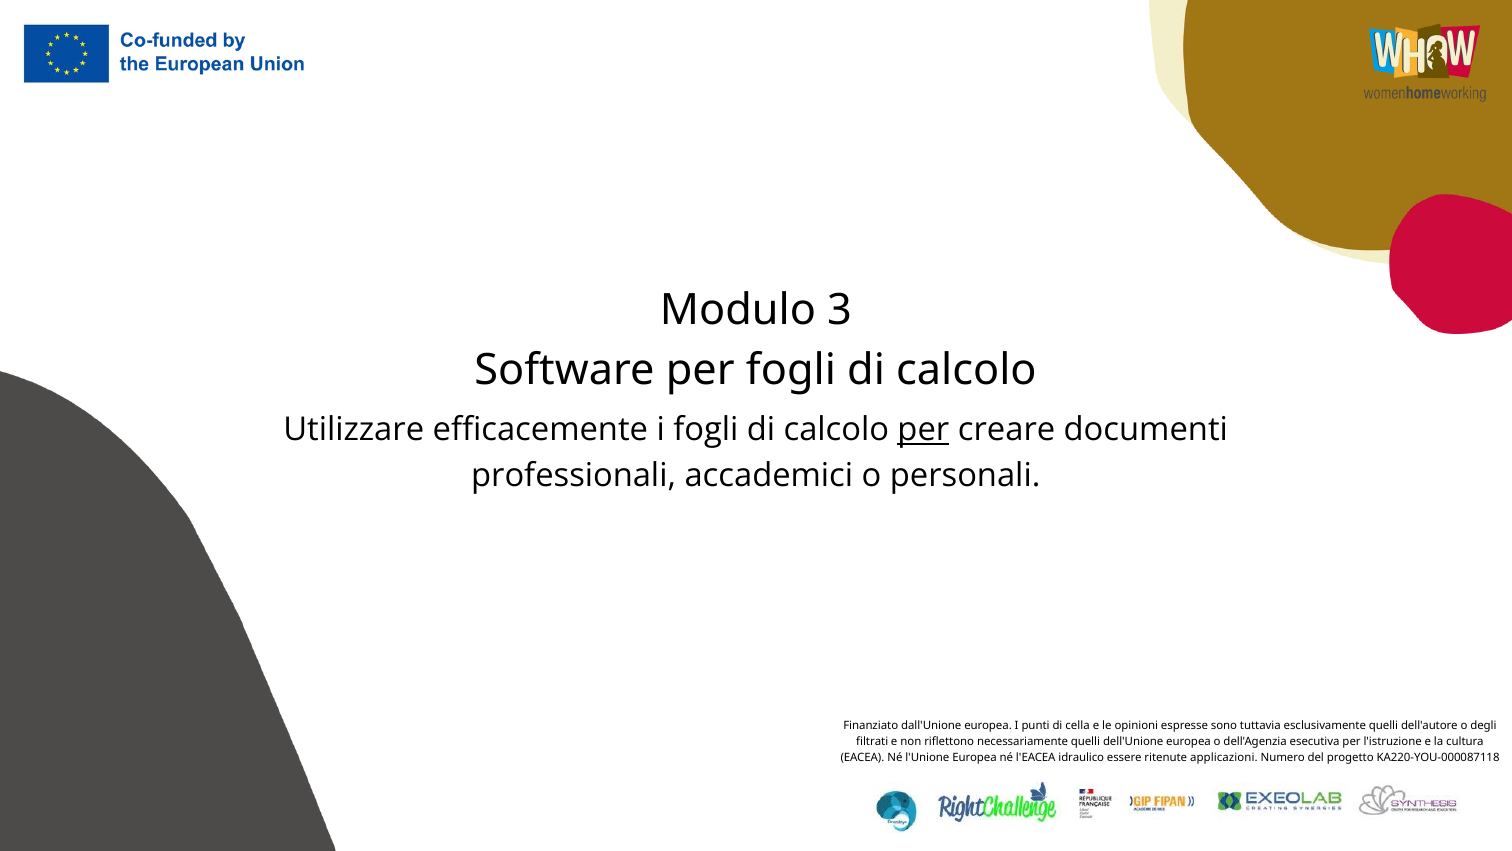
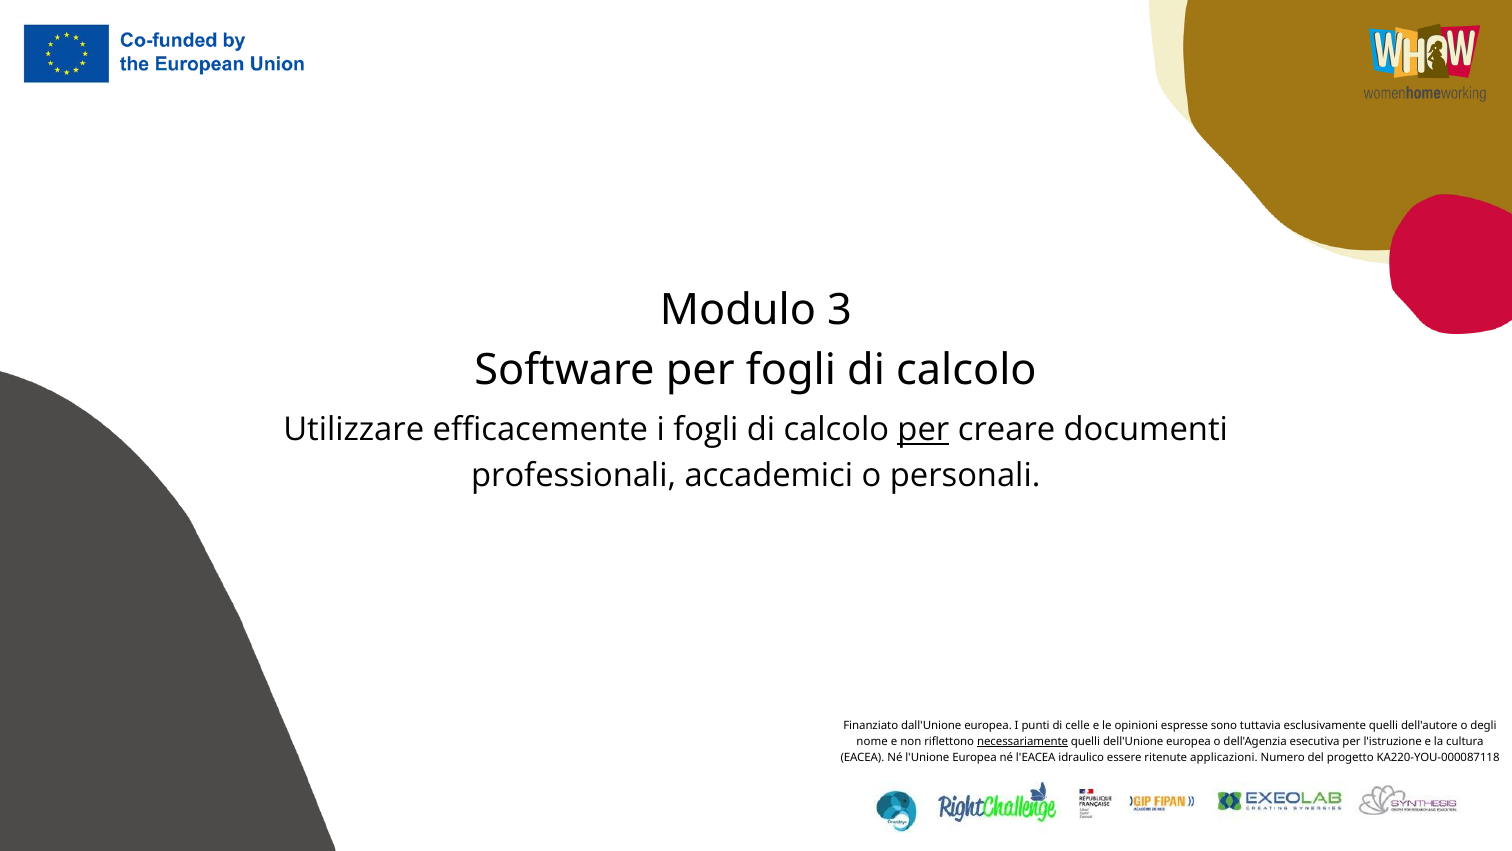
cella: cella -> celle (1078, 725)
filtrati: filtrati -> nome (872, 741)
necessariamente underline: none -> present (1023, 741)
